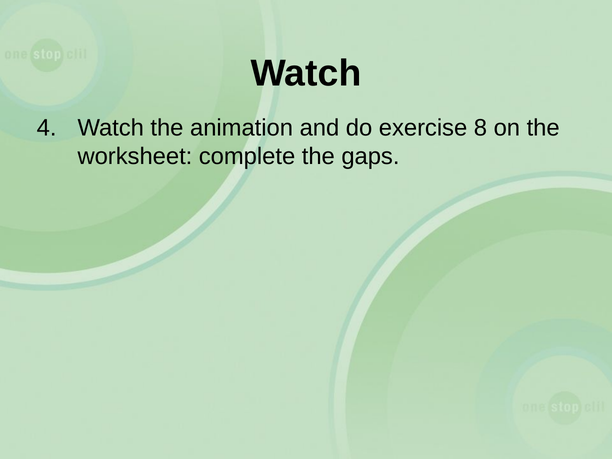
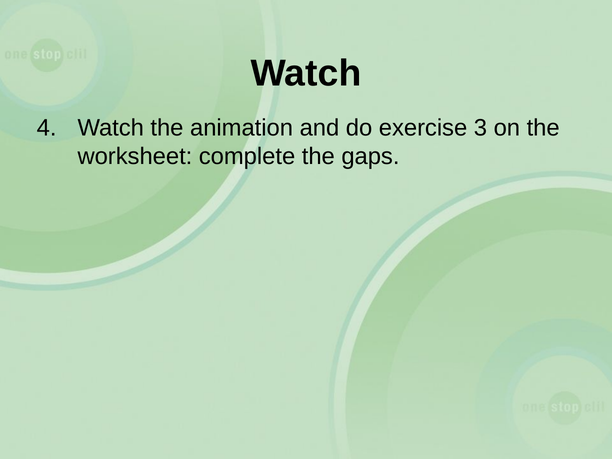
8: 8 -> 3 (480, 128)
